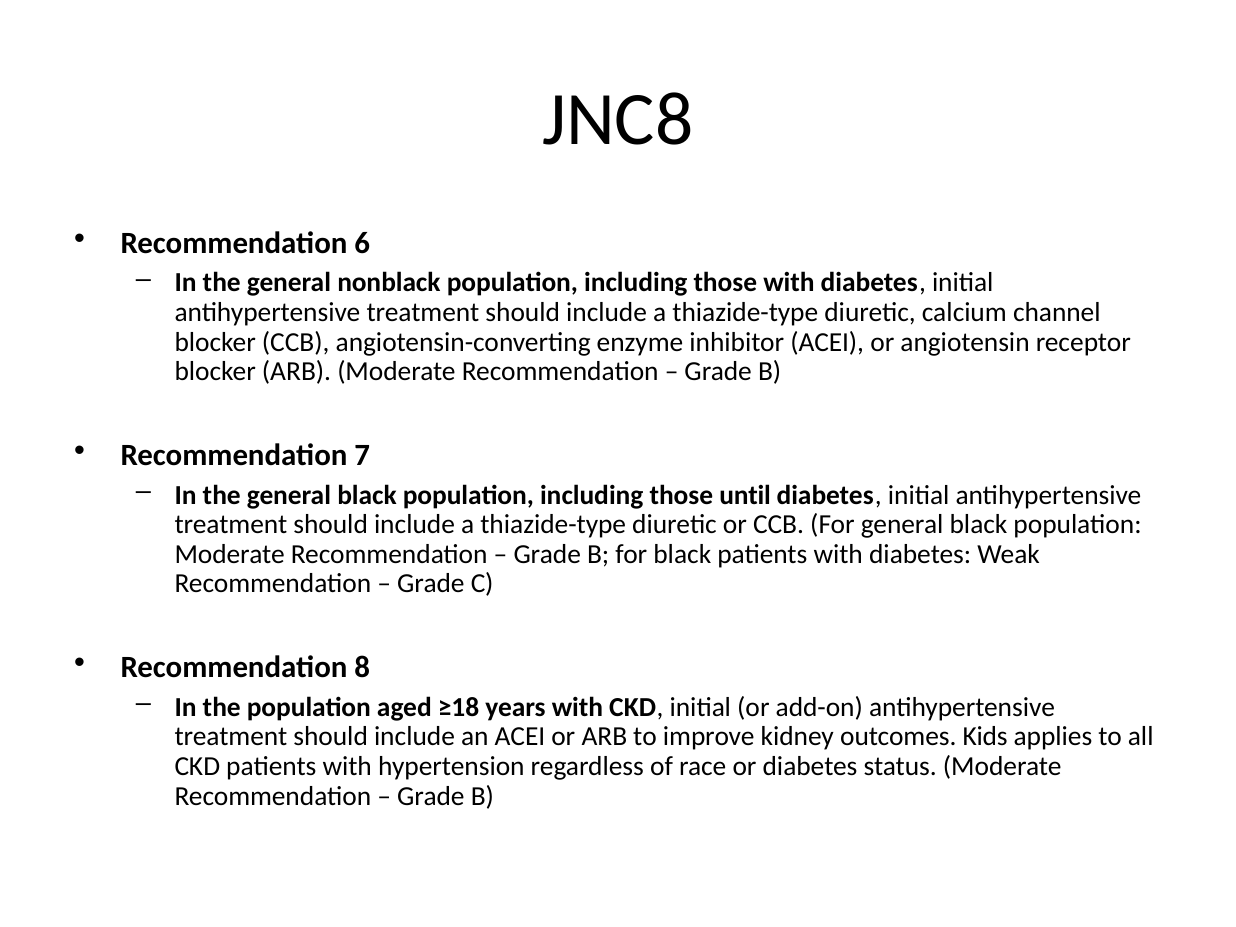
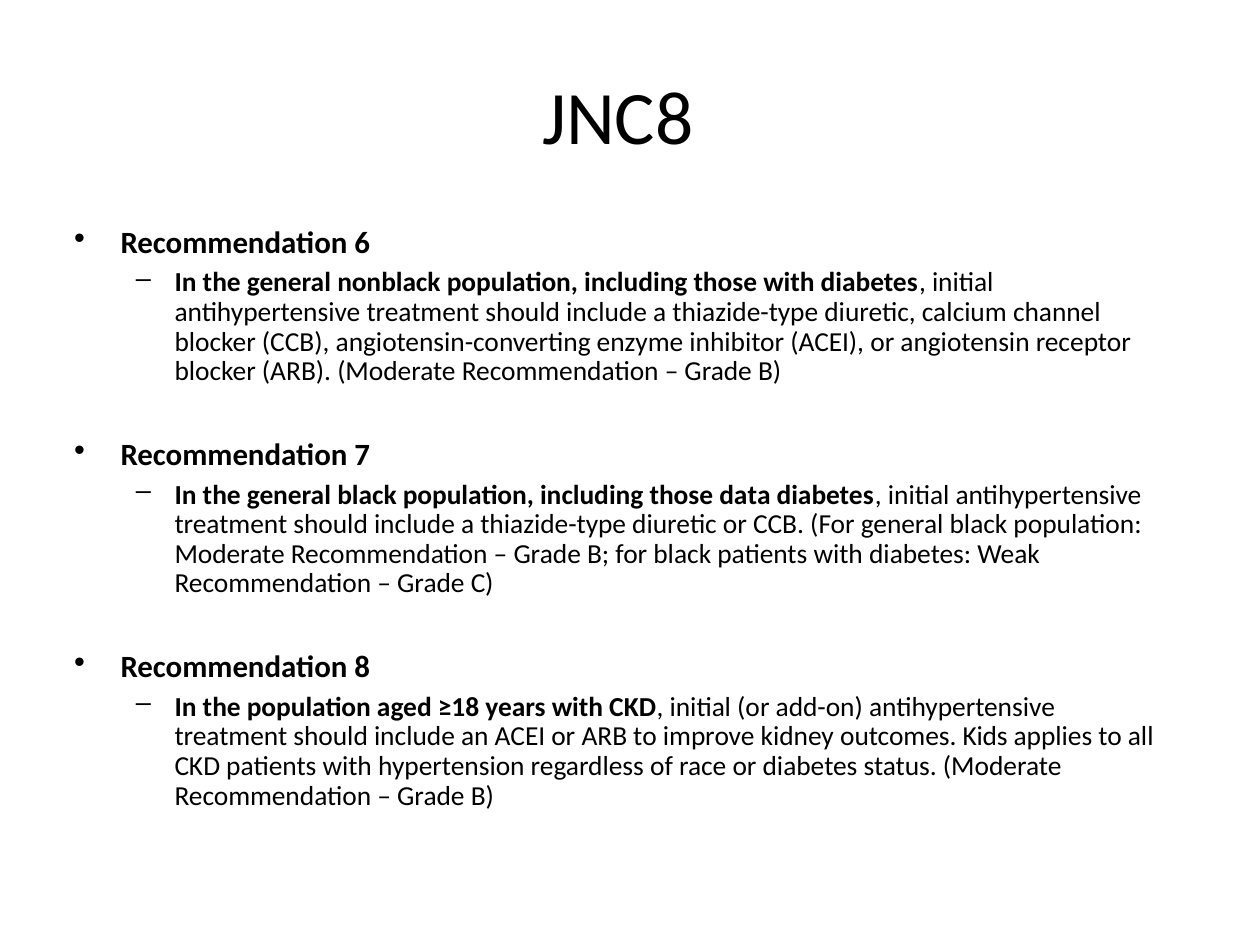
until: until -> data (745, 495)
